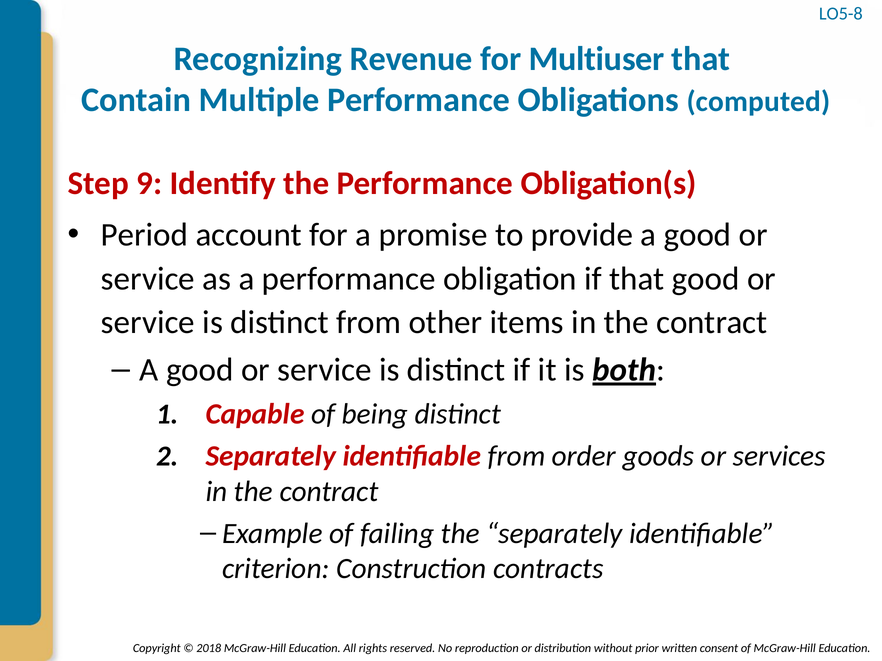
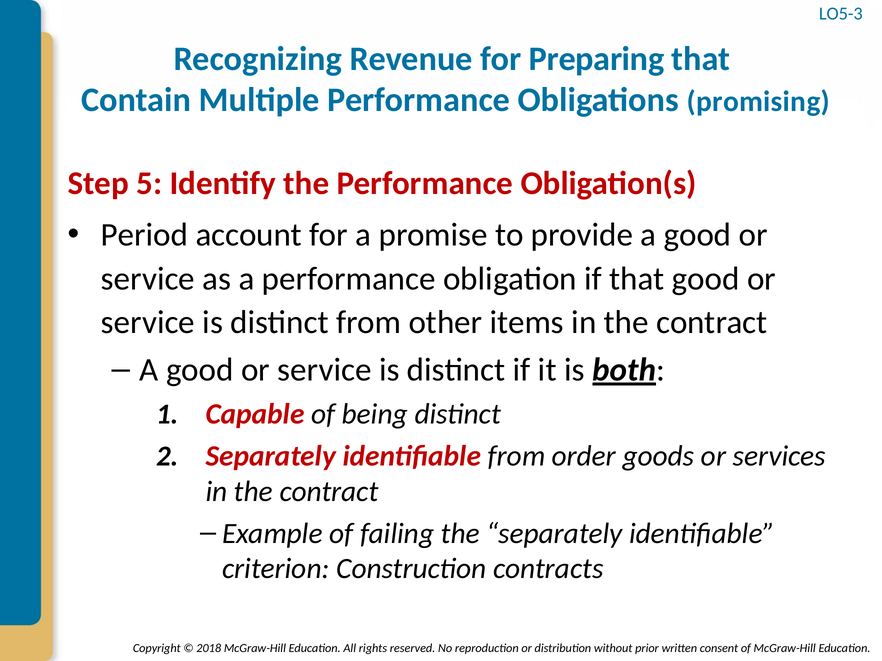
LO5-8: LO5-8 -> LO5-3 (841, 14)
Multiuser: Multiuser -> Preparing (597, 59)
computed: computed -> promising (758, 102)
9: 9 -> 5 (149, 184)
